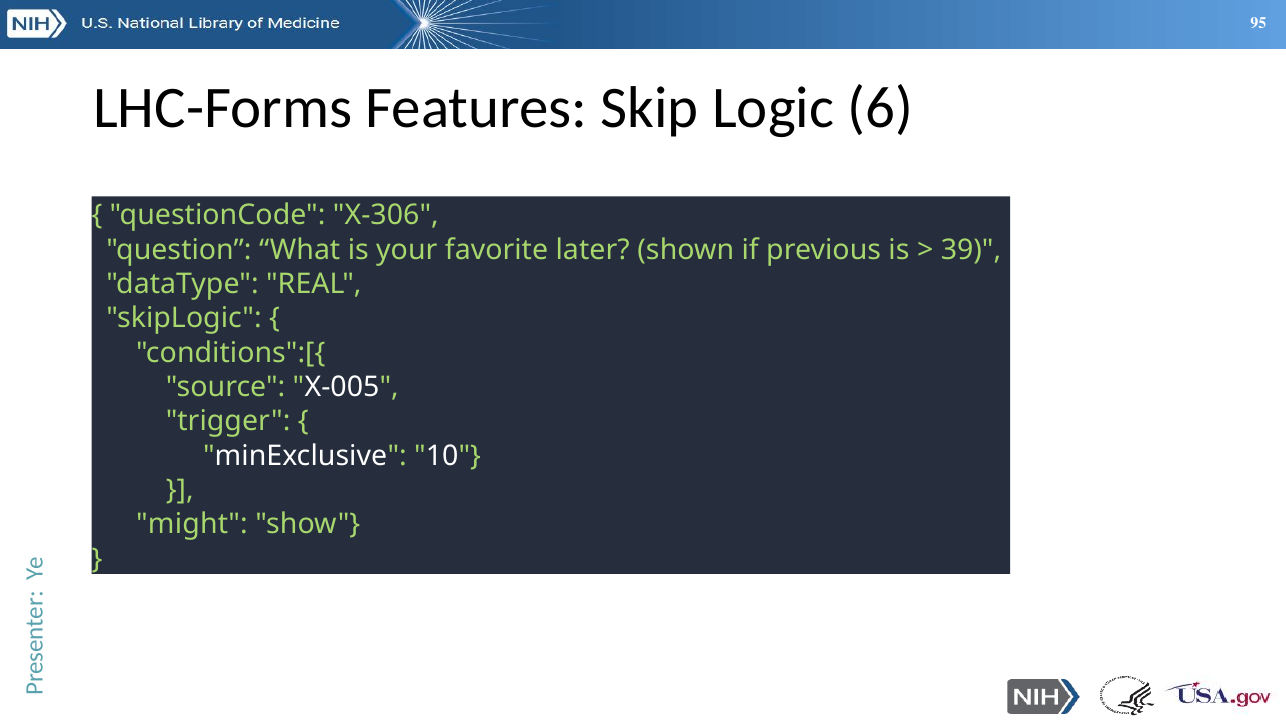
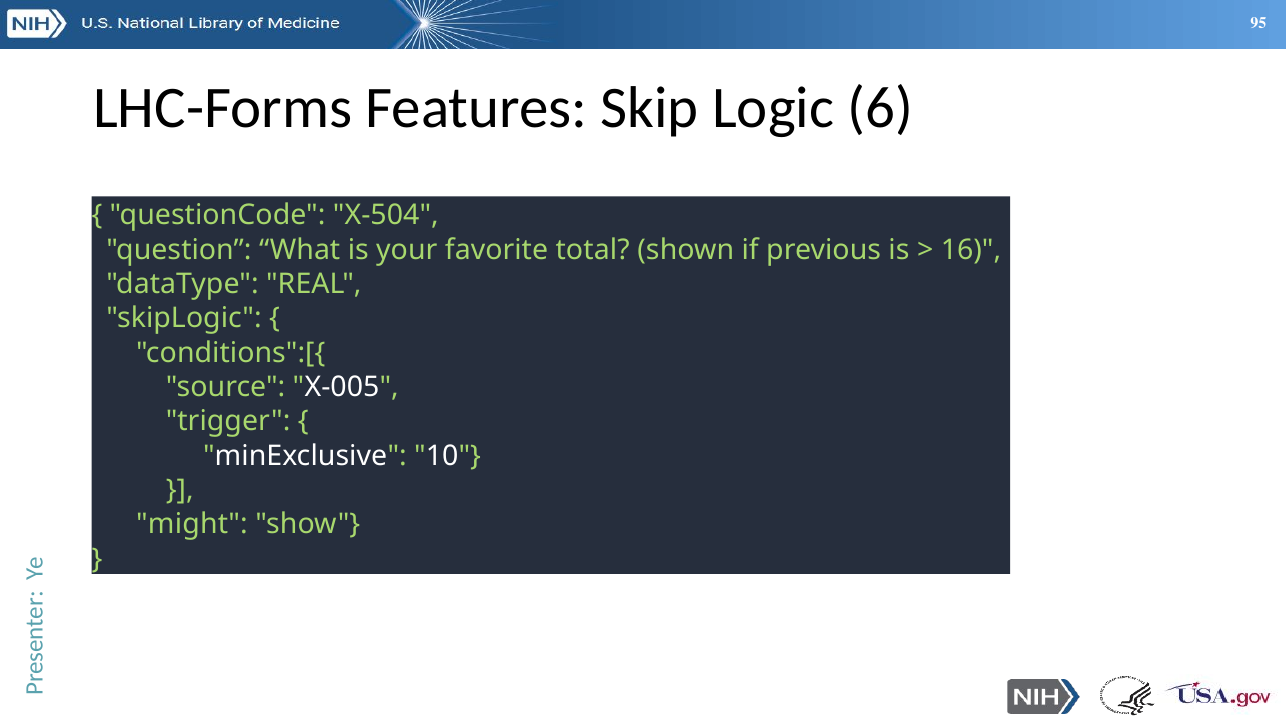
X-306: X-306 -> X-504 (386, 216)
later: later -> total (593, 250)
39: 39 -> 16 (971, 250)
